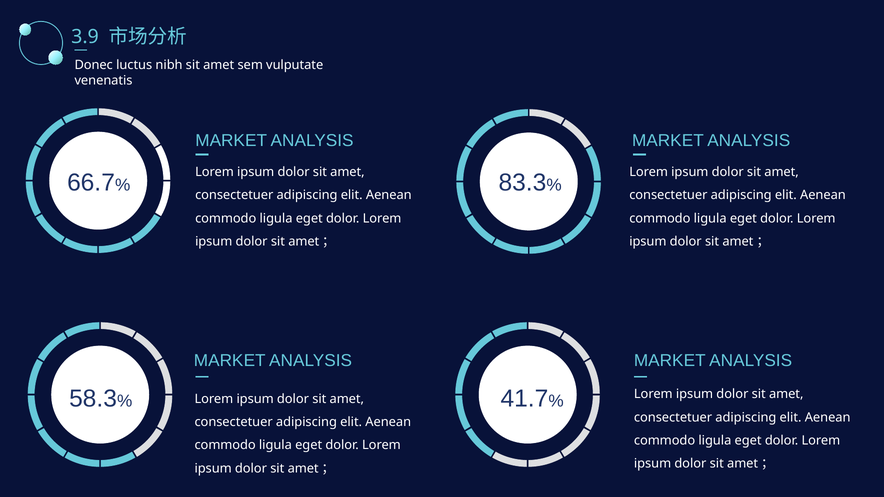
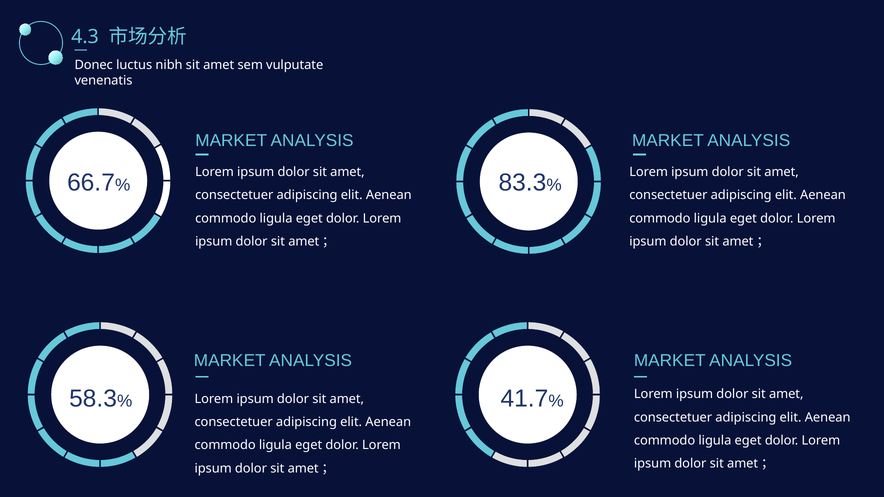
3.9: 3.9 -> 4.3 (85, 37)
